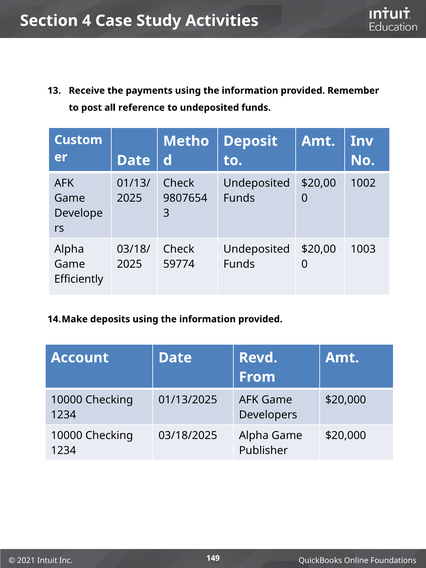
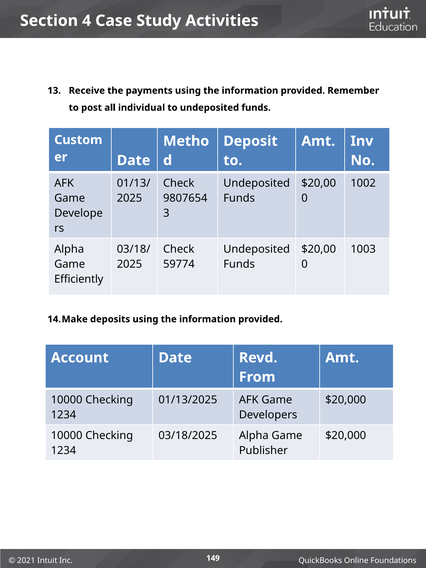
reference: reference -> individual (142, 108)
